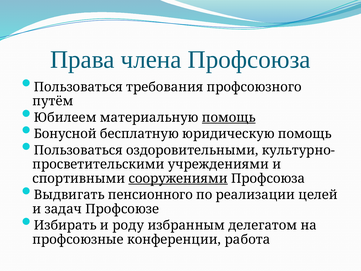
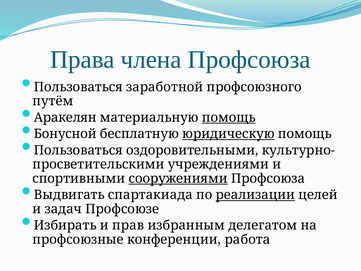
требования: требования -> заработной (165, 87)
Юбилеем: Юбилеем -> Аракелян (65, 117)
юридическую underline: none -> present (228, 134)
пенсионного: пенсионного -> спартакиада (150, 195)
реализации underline: none -> present (255, 195)
роду: роду -> прав (128, 225)
